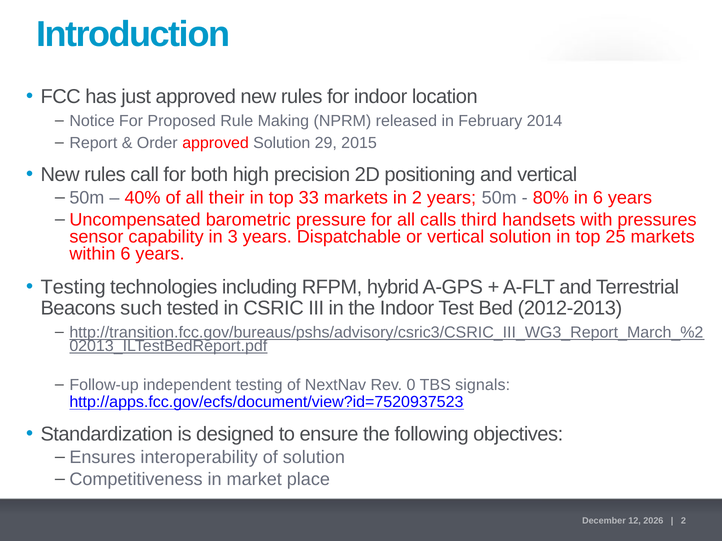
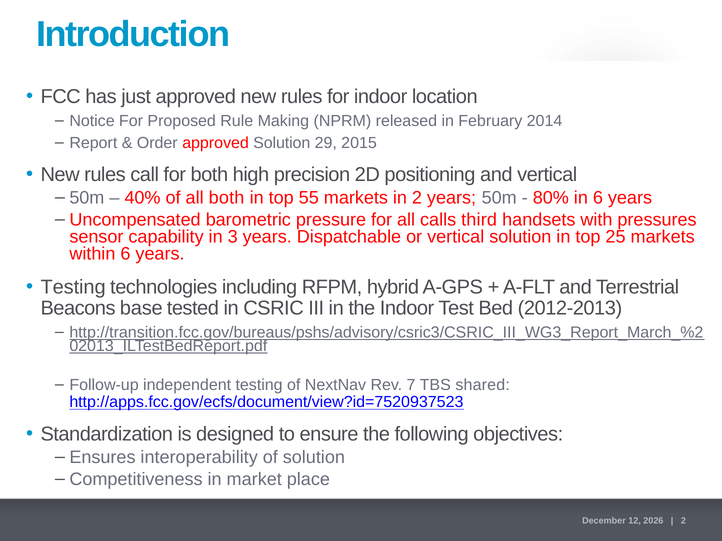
all their: their -> both (227, 198)
33: 33 -> 55 (309, 198)
such: such -> base (141, 308)
0: 0 -> 7 (411, 385)
signals: signals -> shared (483, 385)
